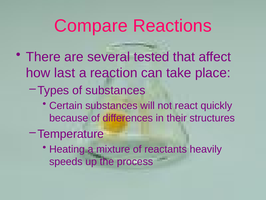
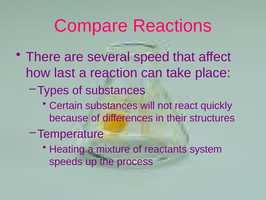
tested: tested -> speed (152, 57)
heavily: heavily -> system (206, 149)
